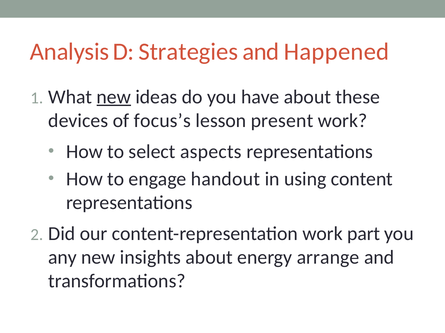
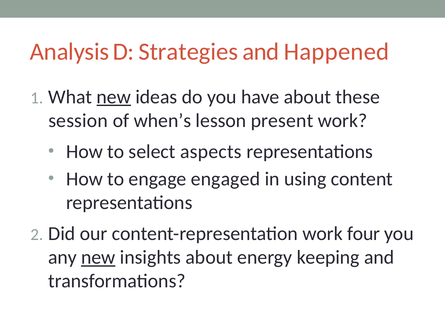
devices: devices -> session (78, 121)
focus’s: focus’s -> when’s (162, 121)
handout: handout -> engaged (225, 179)
part: part -> four (364, 234)
new underline: none -> present (98, 258)
arrange: arrange -> keeping (328, 258)
